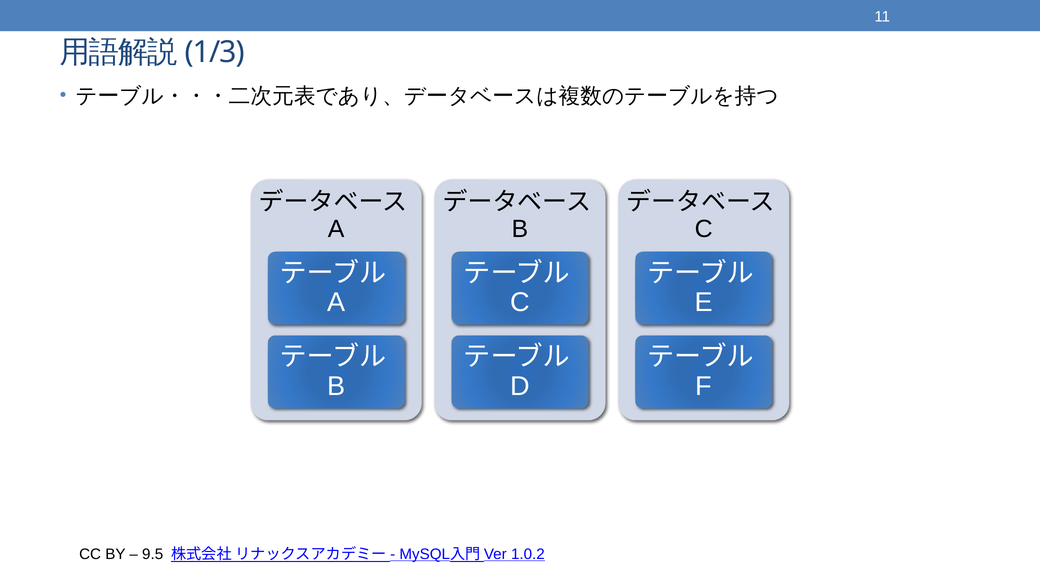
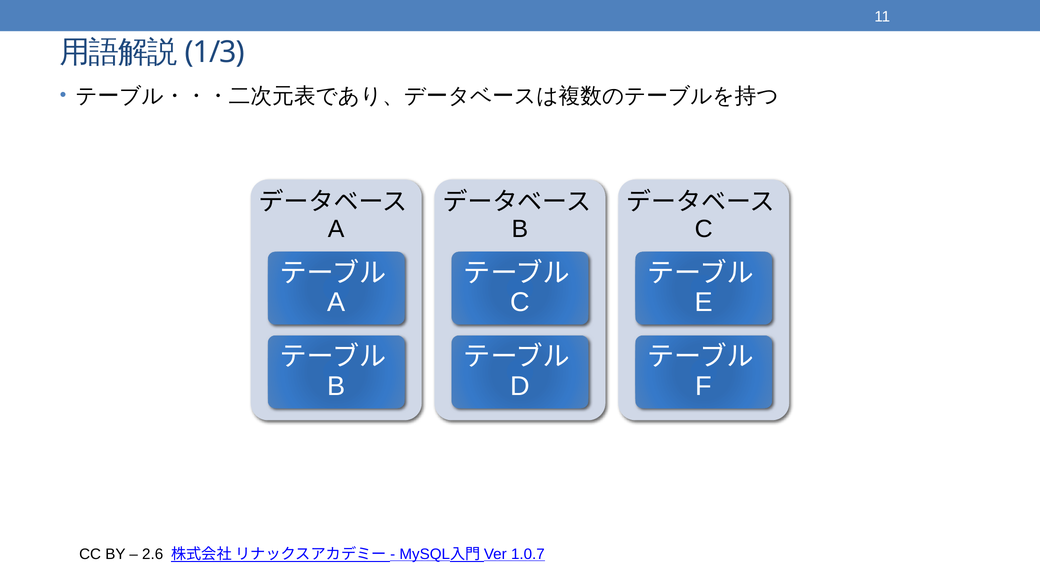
9.5: 9.5 -> 2.6 (153, 554)
1.0.2: 1.0.2 -> 1.0.7 (528, 554)
